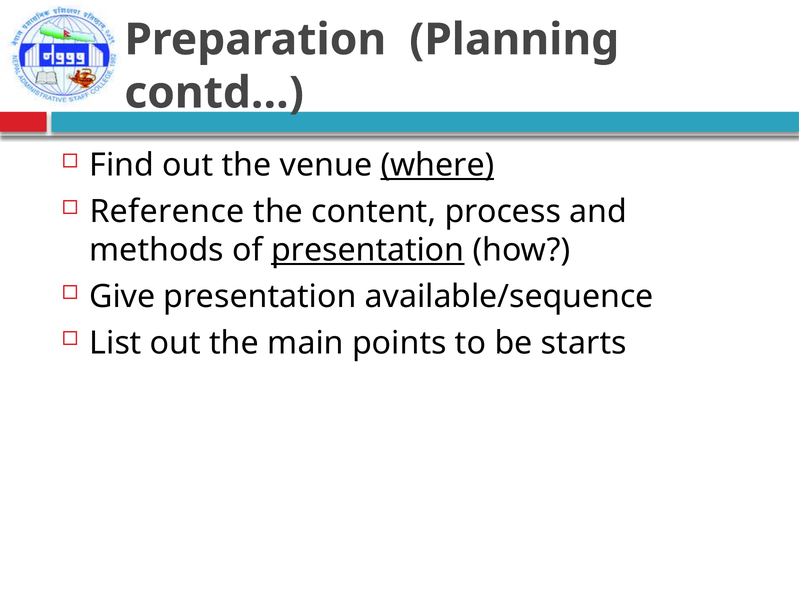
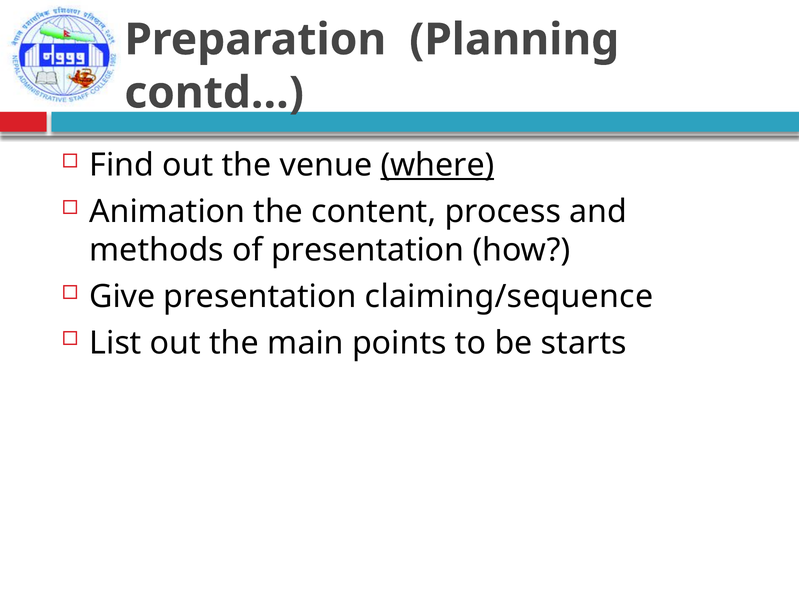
Reference: Reference -> Animation (167, 212)
presentation underline: present -> none (368, 250)
available/sequence: available/sequence -> claiming/sequence (509, 297)
